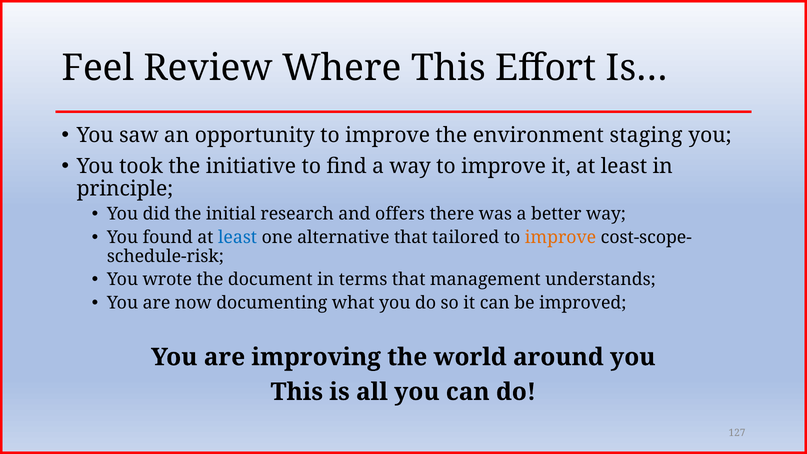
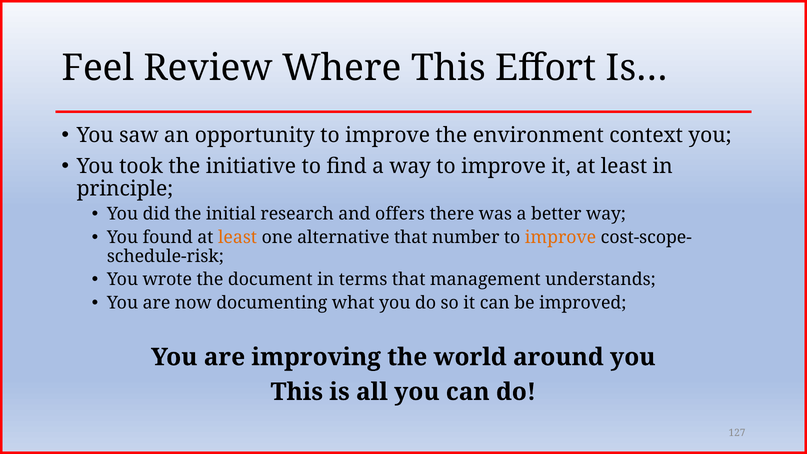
staging: staging -> context (646, 135)
least colour: blue -> orange (238, 237)
tailored: tailored -> number (466, 237)
